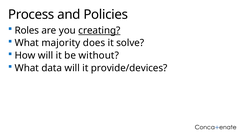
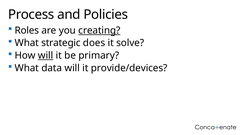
majority: majority -> strategic (61, 43)
will underline: none -> present (46, 55)
without: without -> primary (99, 55)
